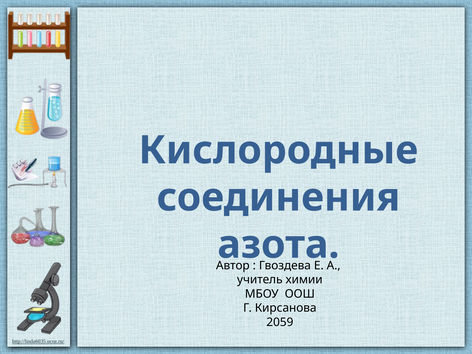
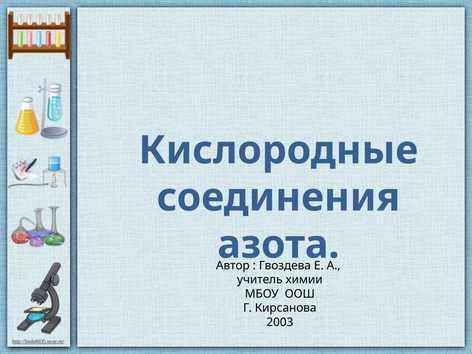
2059: 2059 -> 2003 (280, 322)
